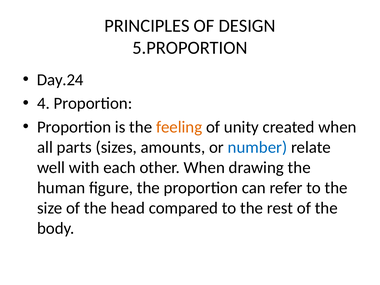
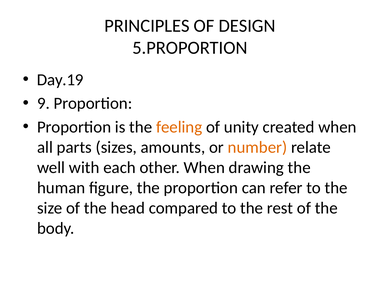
Day.24: Day.24 -> Day.19 (60, 80)
4: 4 -> 9 (43, 103)
number colour: blue -> orange (257, 147)
